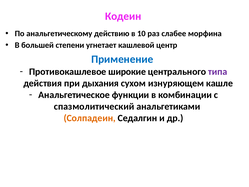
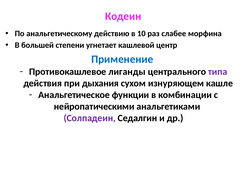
широкие: широкие -> лиганды (127, 72)
спазмолитический: спазмолитический -> нейропатическими (94, 106)
Солпадеин colour: orange -> purple (90, 118)
